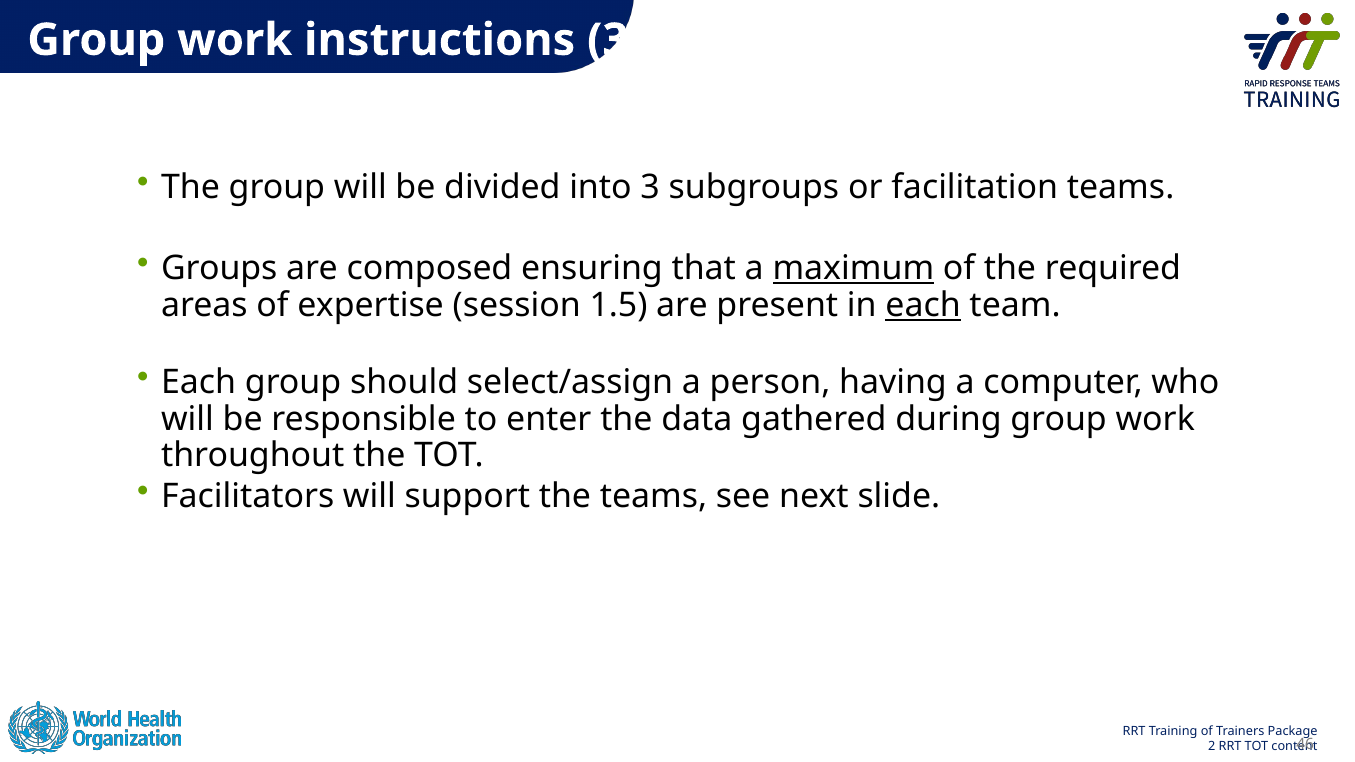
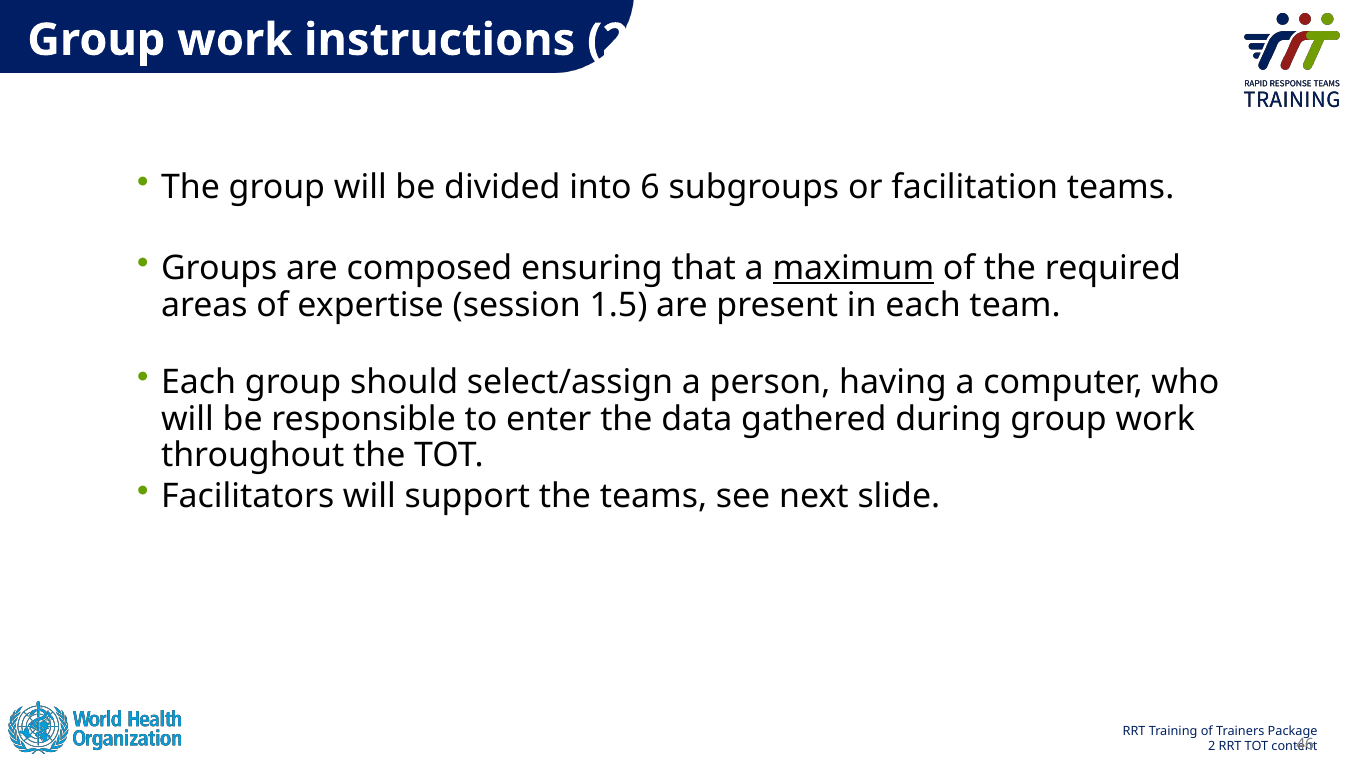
instructions 3: 3 -> 2 (615, 40)
into 3: 3 -> 6 (650, 187)
each underline: present -> none (923, 305)
